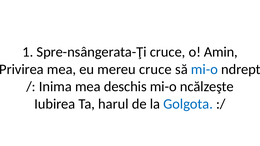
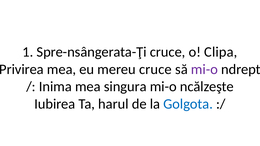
Amin: Amin -> Clipa (221, 52)
mi-o colour: blue -> purple (204, 69)
deschis: deschis -> singura (125, 87)
